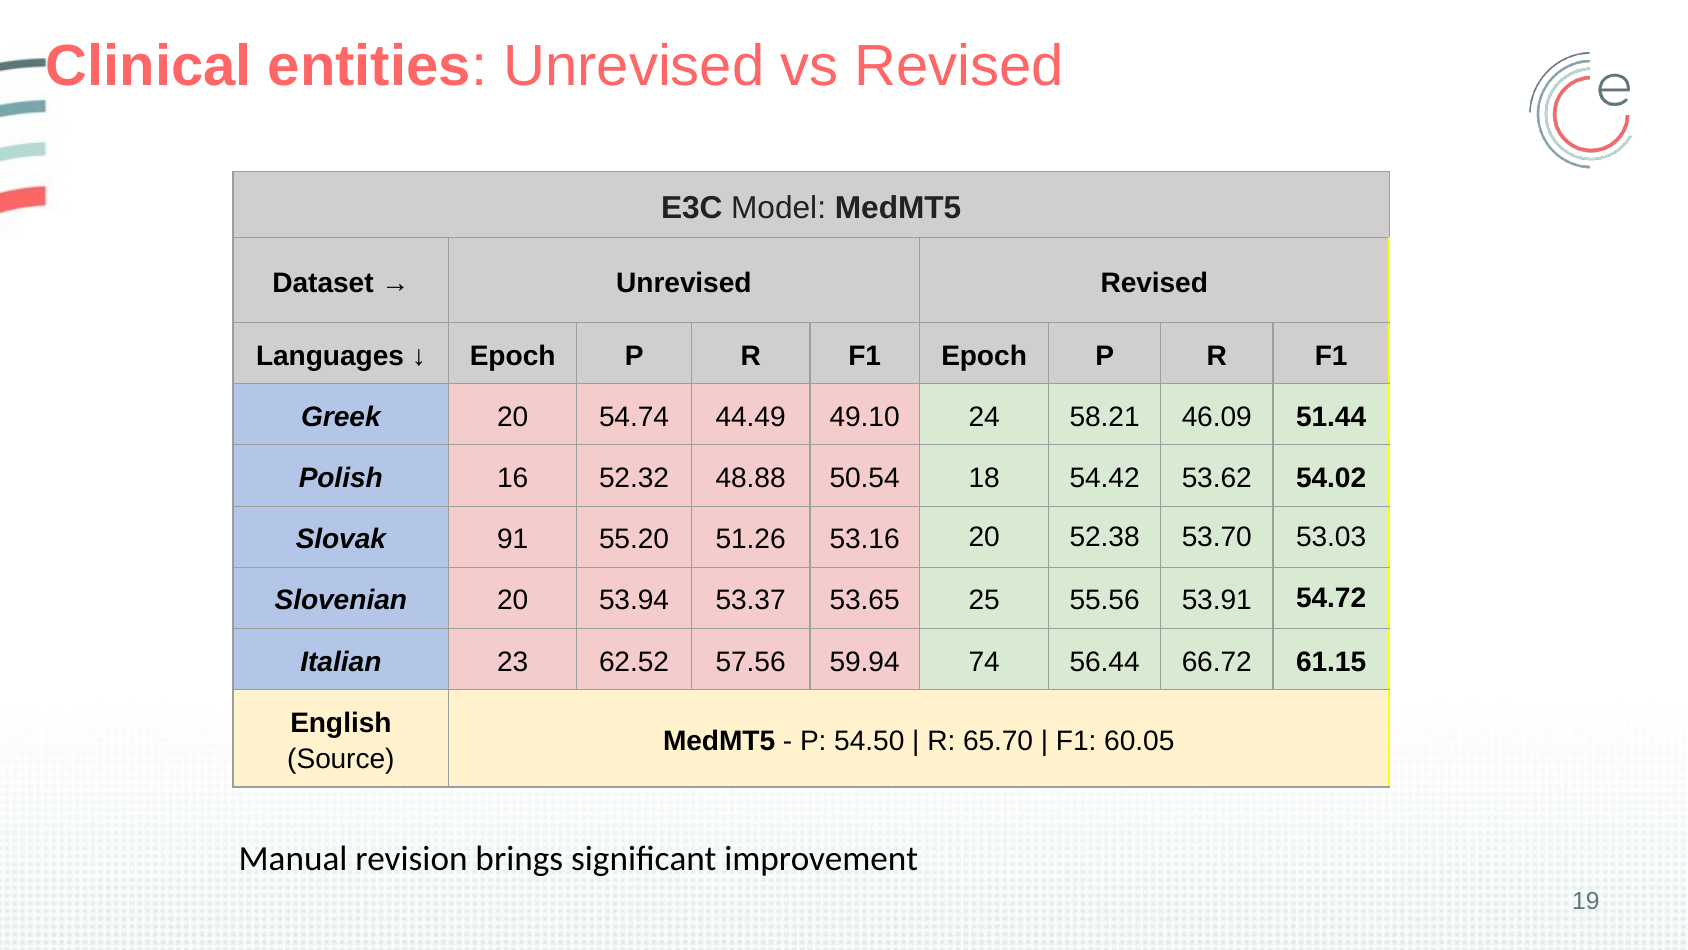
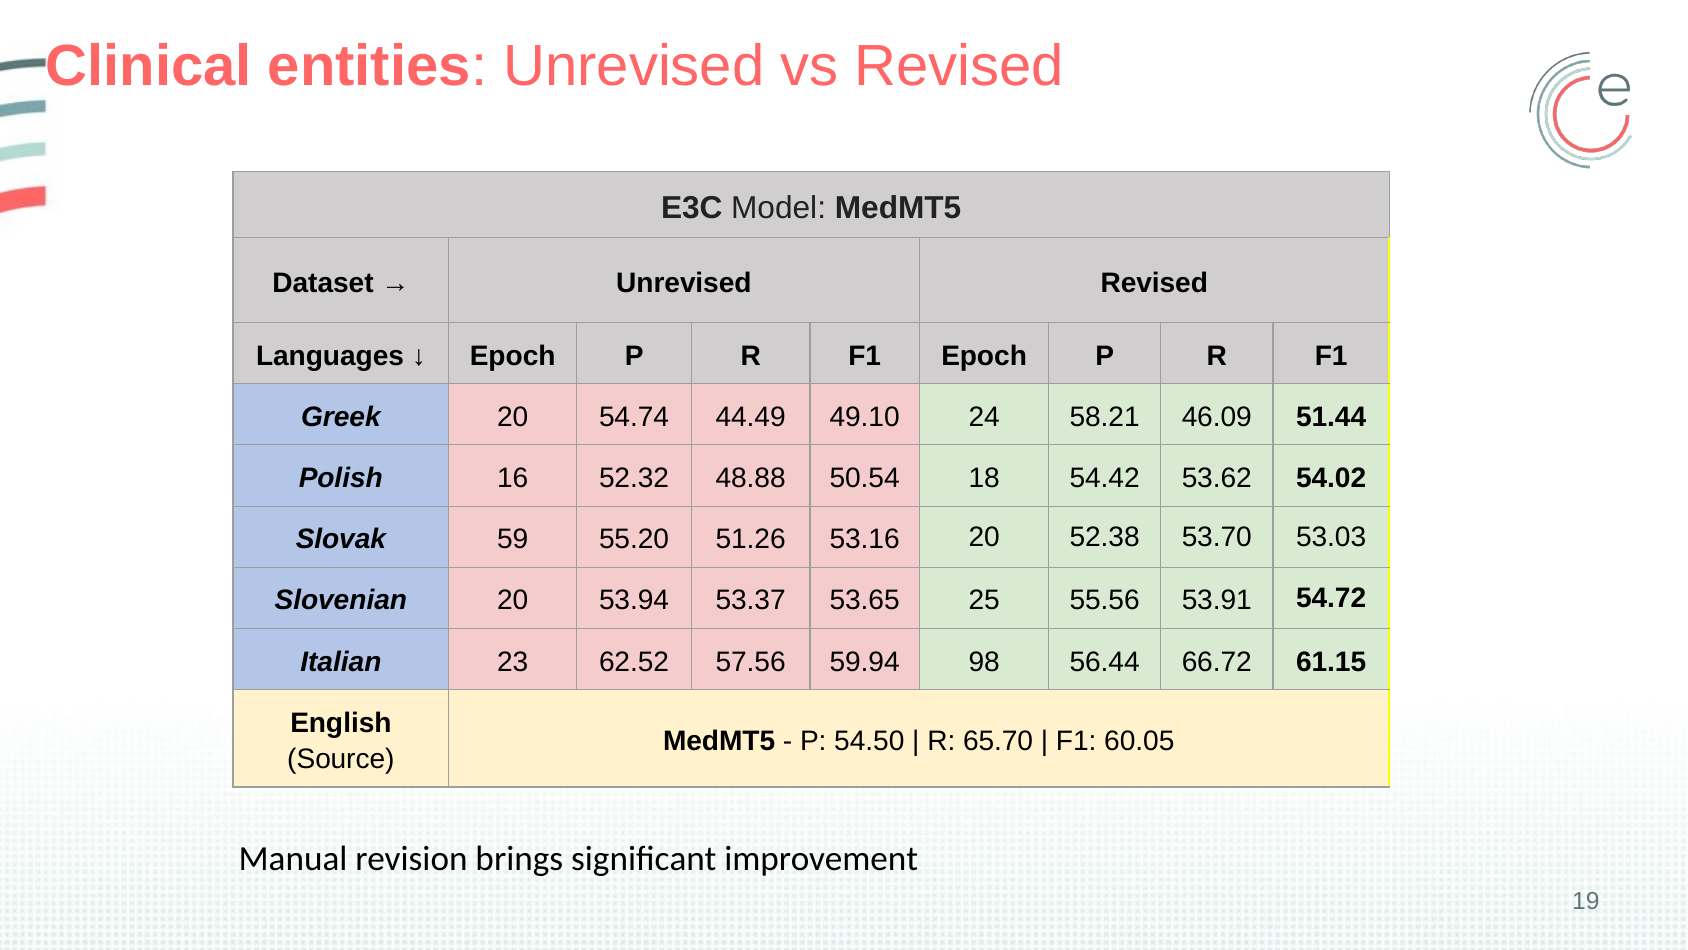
91: 91 -> 59 (513, 539)
74: 74 -> 98 (984, 662)
